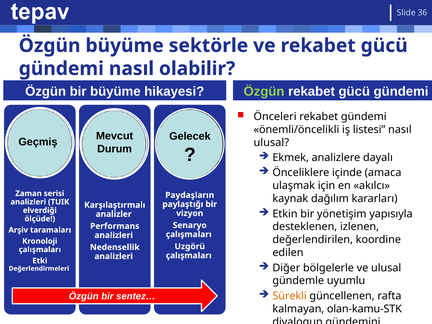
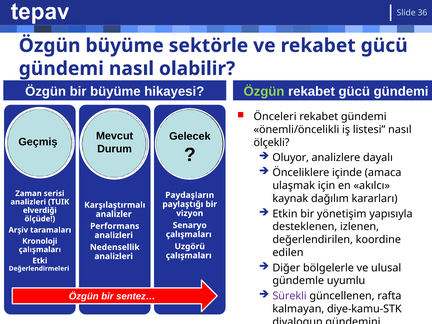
ulusal: ulusal -> ölçekli (271, 142)
Ekmek: Ekmek -> Oluyor (291, 158)
Sürekli colour: orange -> purple (290, 296)
olan-kamu-STK: olan-kamu-STK -> diye-kamu-STK (364, 309)
